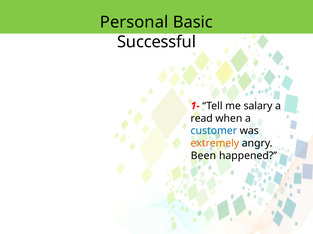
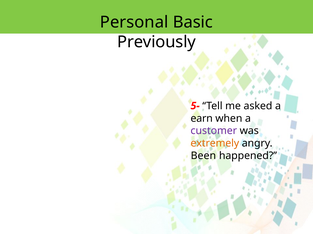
Successful: Successful -> Previously (157, 42)
1-: 1- -> 5- (195, 106)
salary: salary -> asked (258, 106)
read: read -> earn (202, 119)
customer colour: blue -> purple (214, 131)
